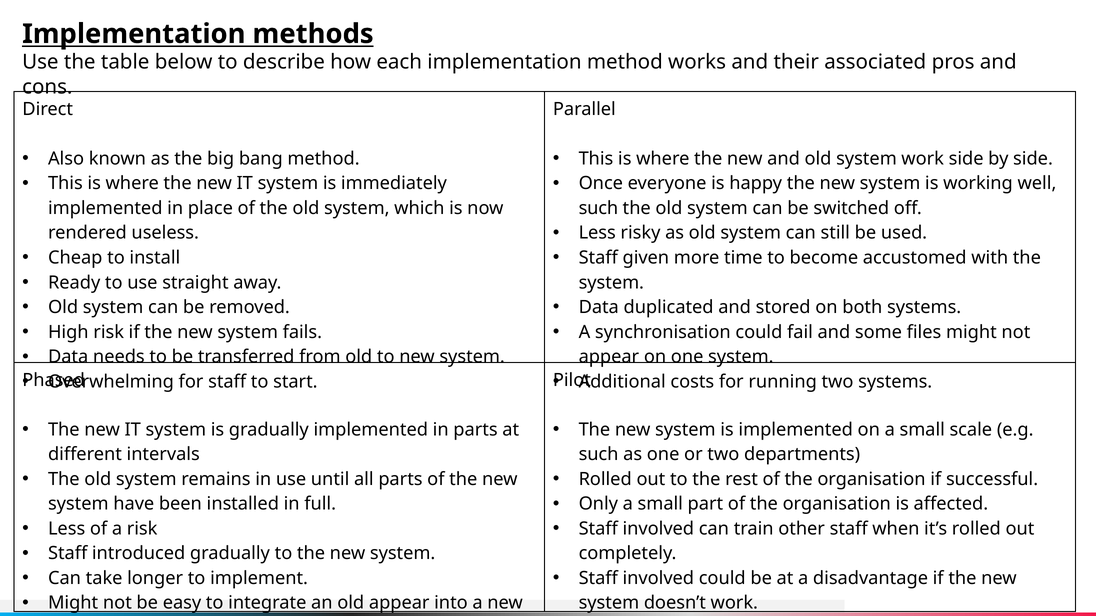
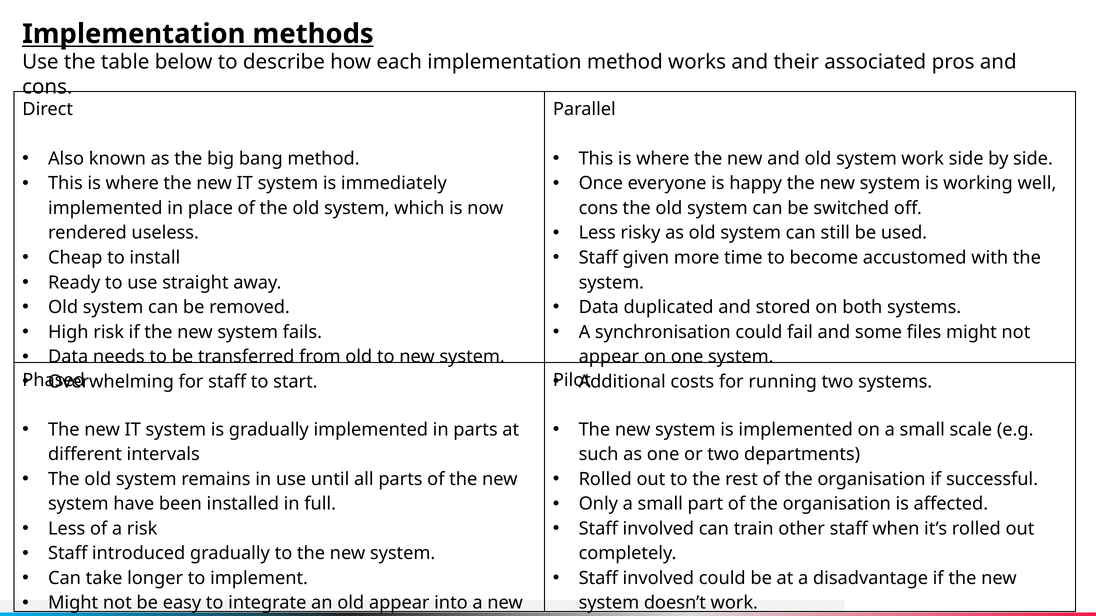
such: such -> cons (598, 208)
